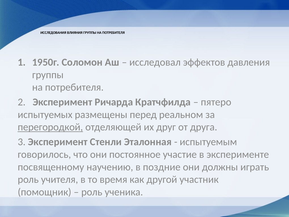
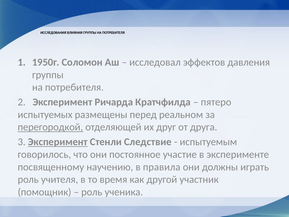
Эксперимент underline: none -> present (58, 142)
Эталонная: Эталонная -> Следствие (148, 142)
поздние: поздние -> правила (162, 167)
